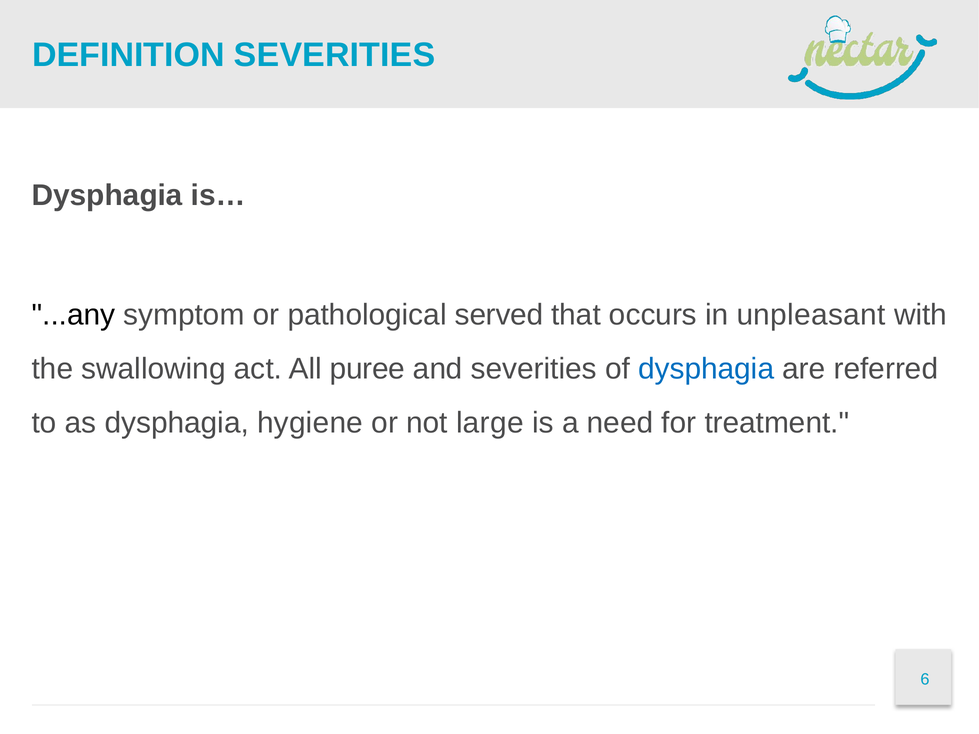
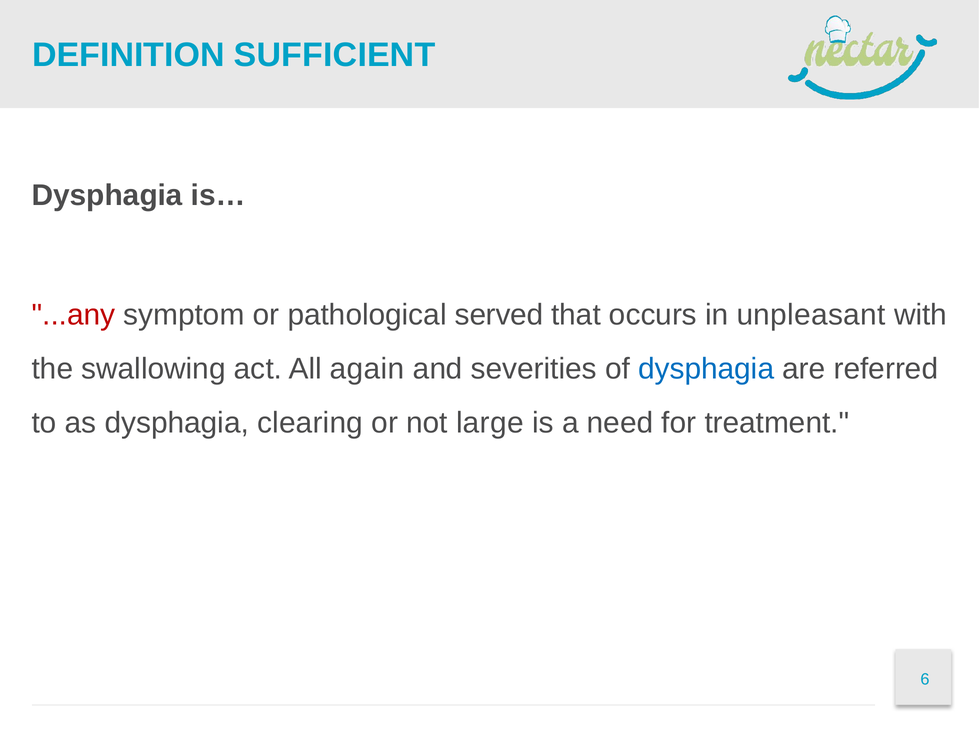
DEFINITION SEVERITIES: SEVERITIES -> SUFFICIENT (335, 55)
...any colour: black -> red (74, 315)
puree: puree -> again (367, 369)
hygiene: hygiene -> clearing (310, 423)
